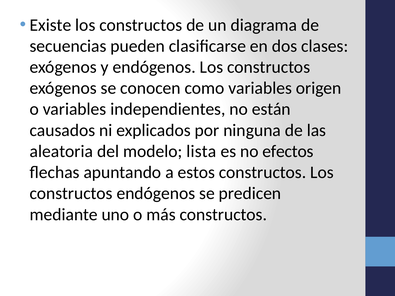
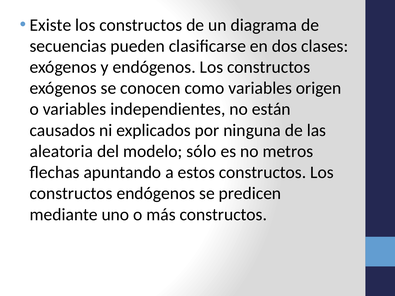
lista: lista -> sólo (201, 151)
efectos: efectos -> metros (288, 151)
